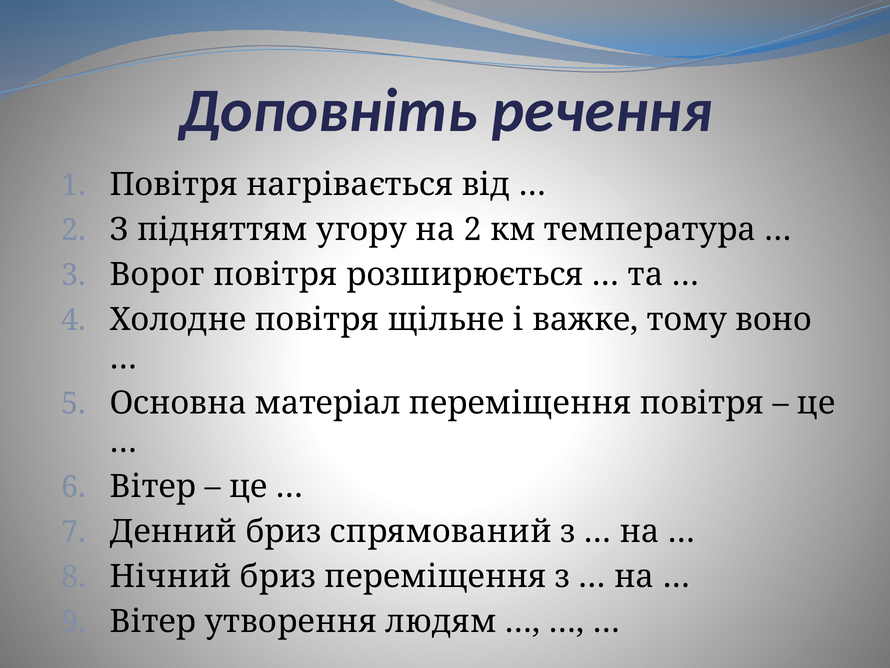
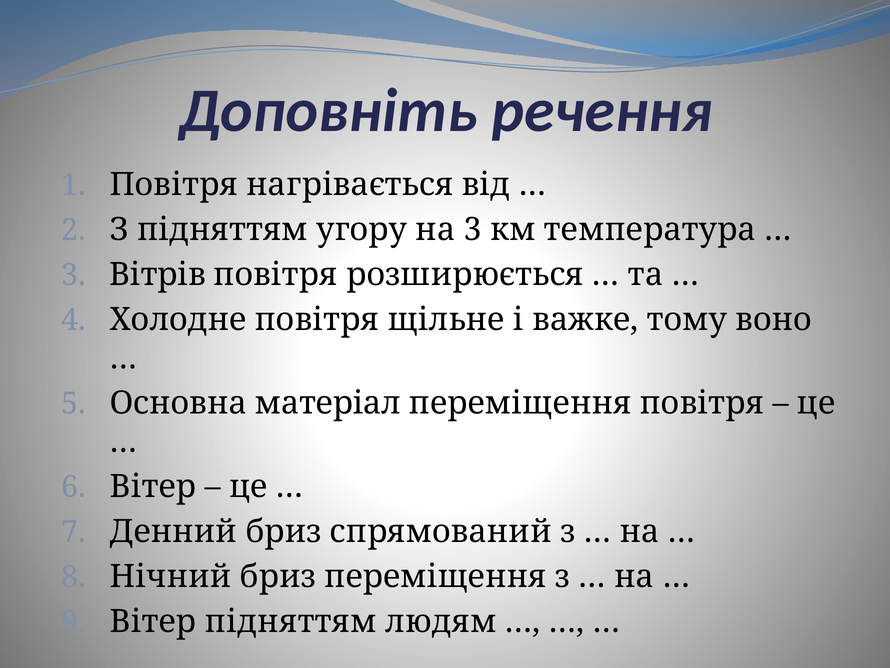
на 2: 2 -> 3 (473, 229)
Ворог: Ворог -> Вітрів (157, 274)
Вітер утворення: утворення -> підняттям (291, 621)
